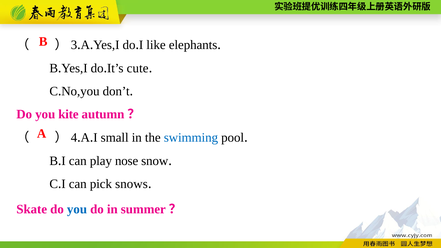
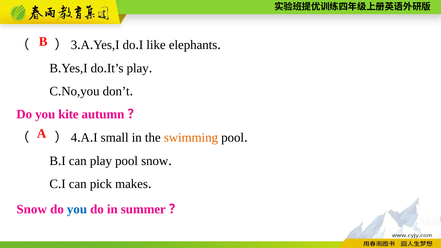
cute: cute -> play (138, 68)
swimming colour: blue -> orange (191, 138)
play nose: nose -> pool (127, 161)
snows: snows -> makes (132, 184)
Skate: Skate -> Snow (32, 209)
